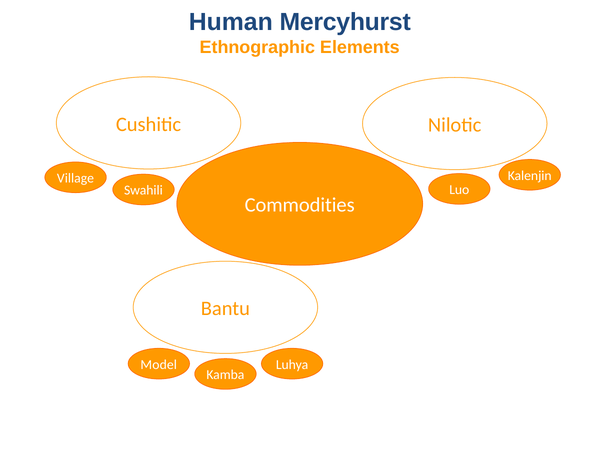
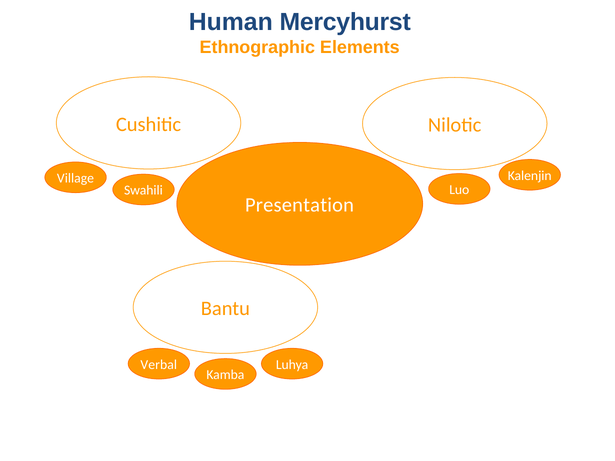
Commodities: Commodities -> Presentation (300, 205)
Model: Model -> Verbal (159, 365)
